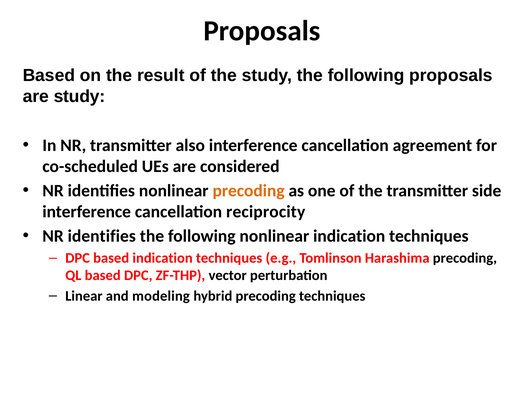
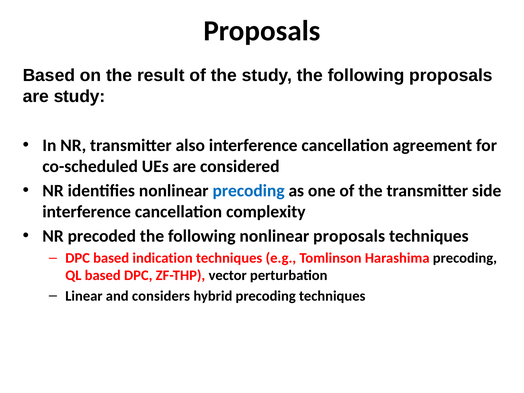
precoding colour: orange -> blue (249, 191)
reciprocity: reciprocity -> complexity (266, 212)
identifies: identifies -> precoded (102, 236)
nonlinear indication: indication -> proposals (349, 236)
modeling: modeling -> considers (161, 296)
